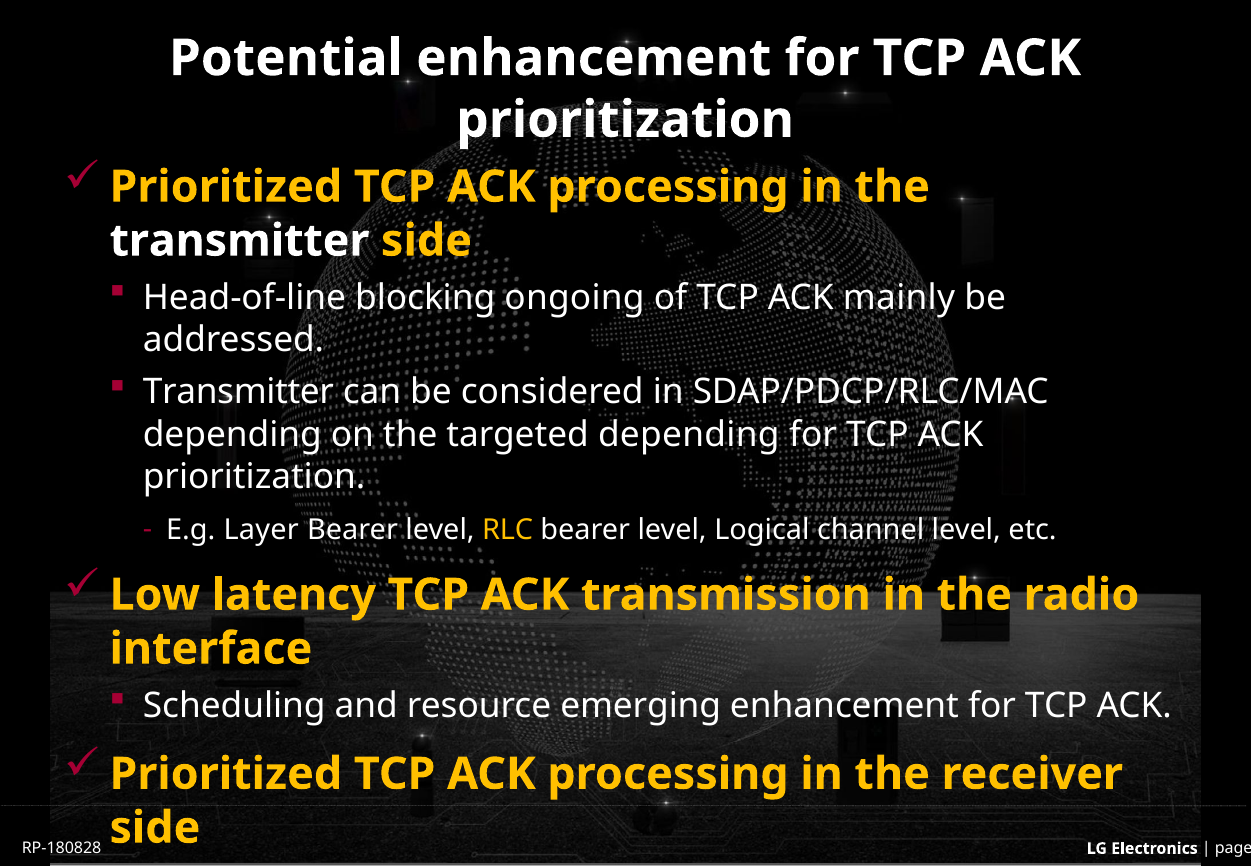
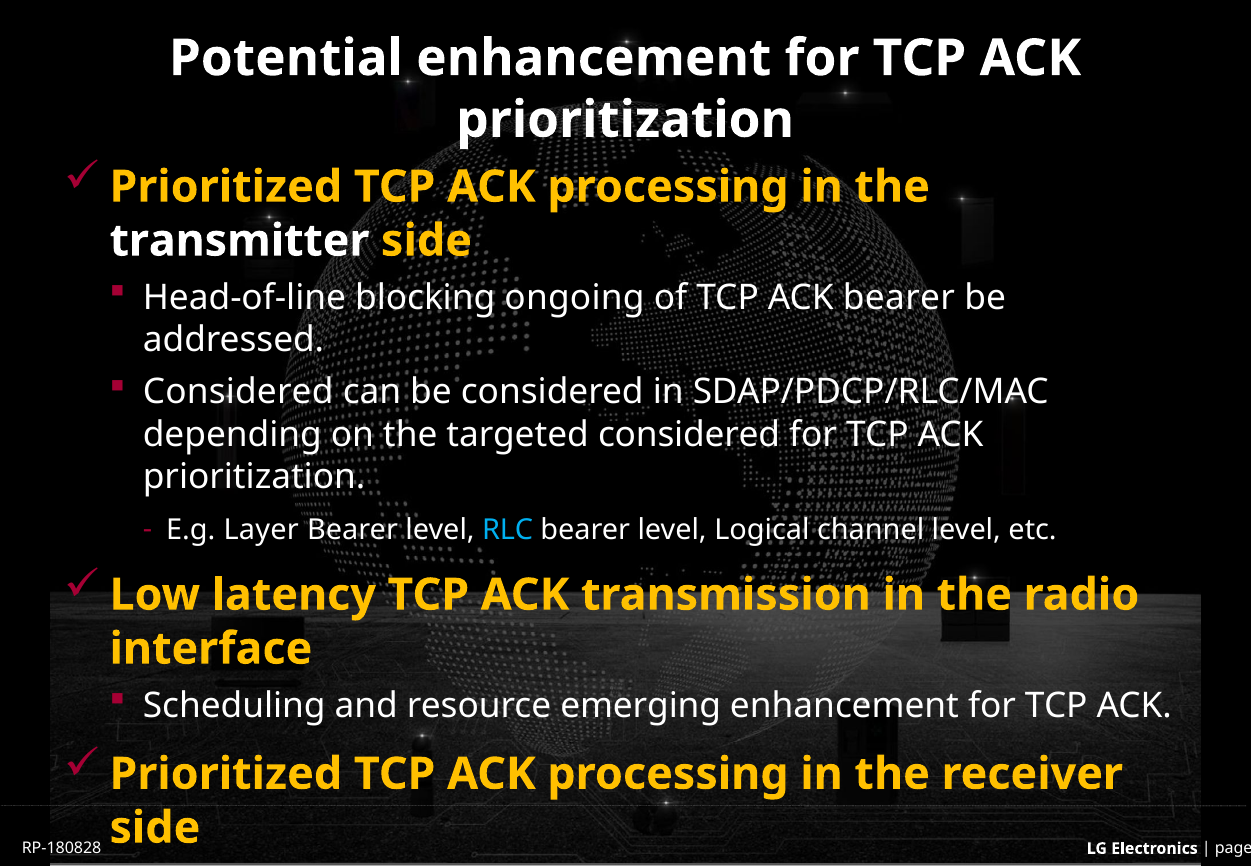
ACK mainly: mainly -> bearer (899, 298)
Transmitter: Transmitter -> Considered (238, 392)
targeted depending: depending -> considered (689, 435)
RLC colour: yellow -> light blue (508, 530)
